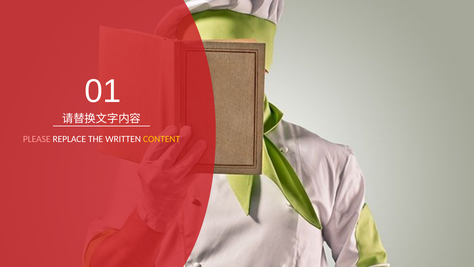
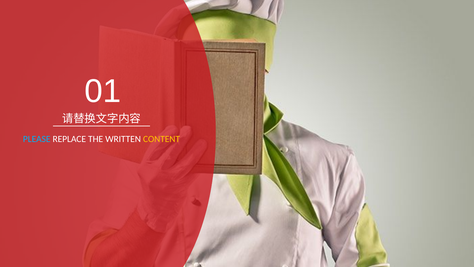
PLEASE colour: pink -> light blue (37, 139)
